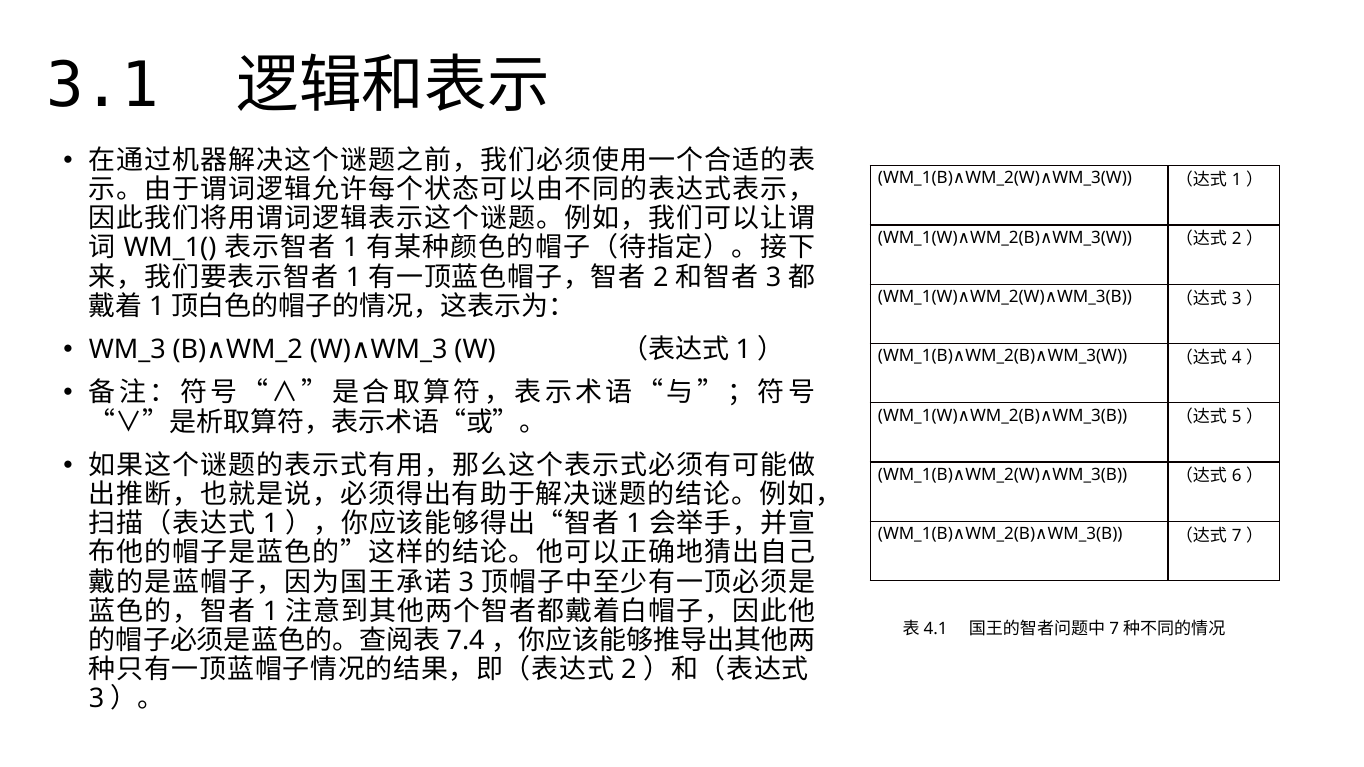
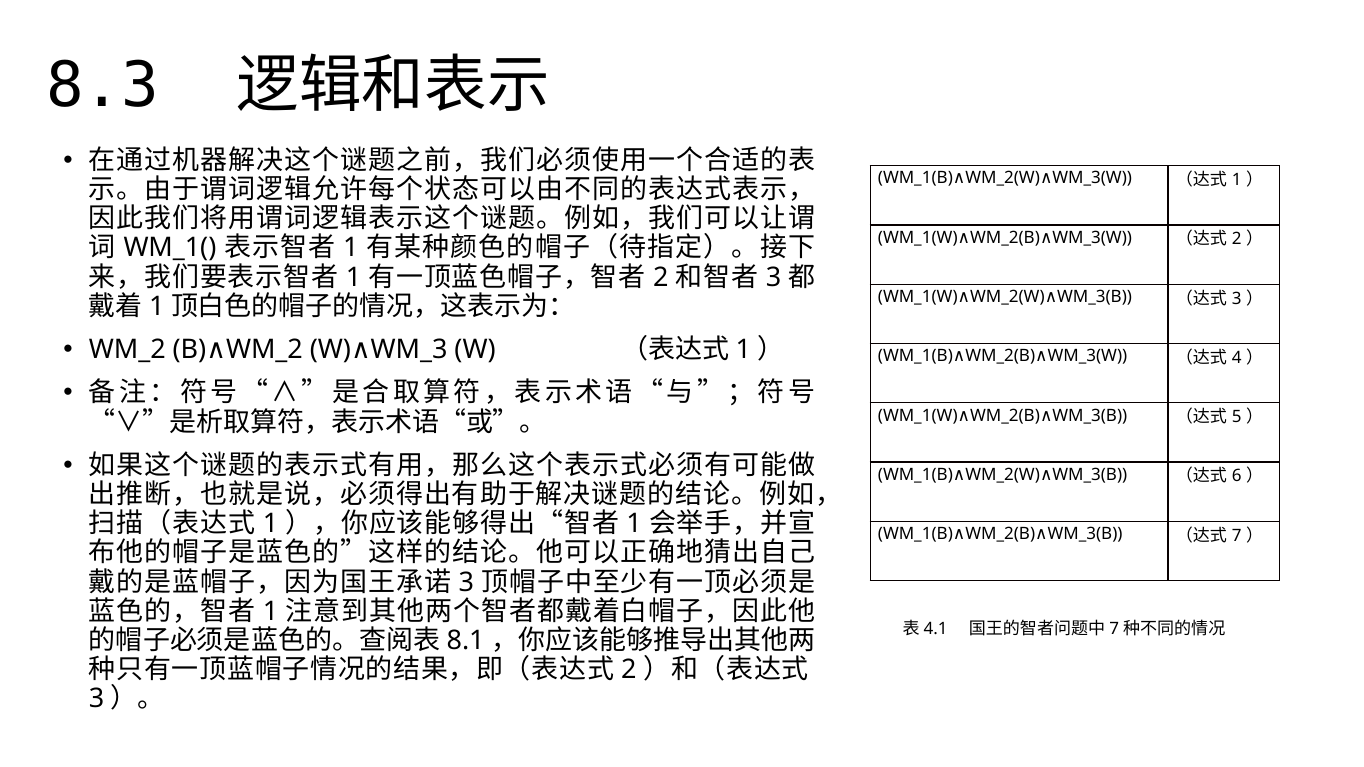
3.1: 3.1 -> 8.3 (103, 86)
WM_3: WM_3 -> WM_2 (127, 350)
7.4: 7.4 -> 8.1 (466, 641)
